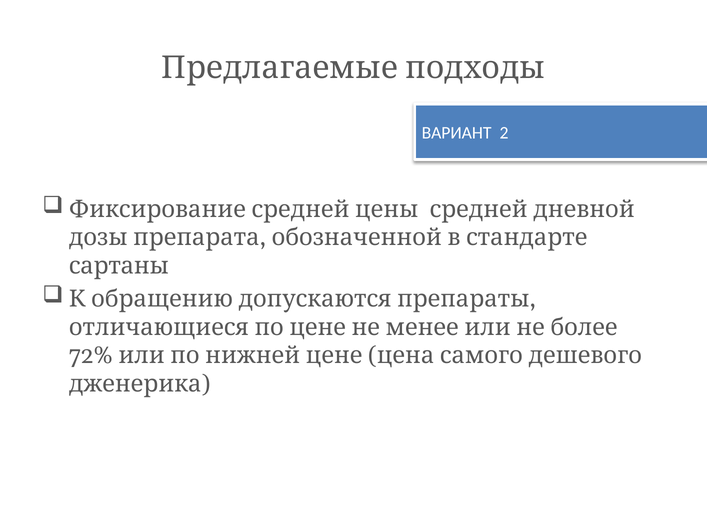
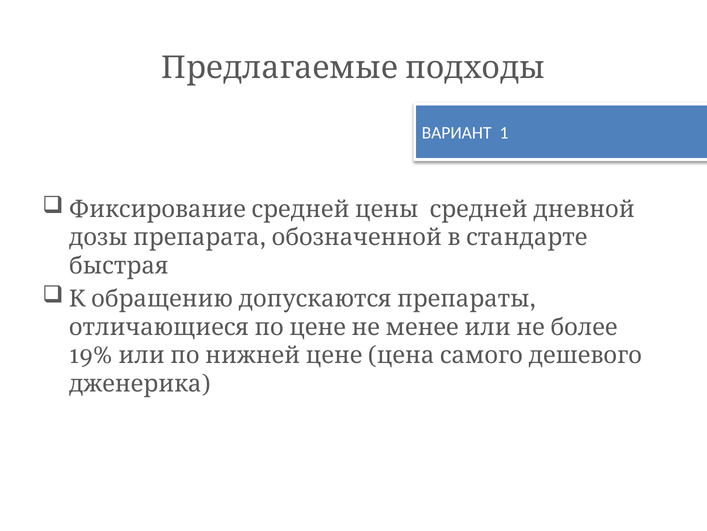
2: 2 -> 1 (504, 133)
сартаны: сартаны -> быстрая (119, 266)
72%: 72% -> 19% (91, 355)
